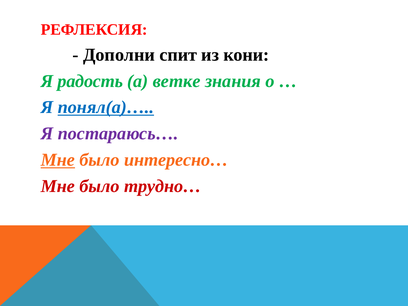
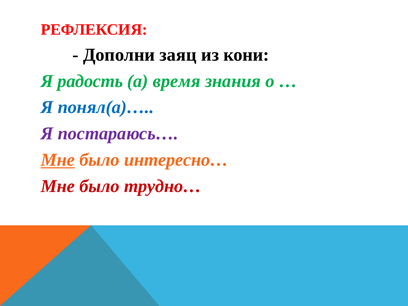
спит: спит -> заяц (178, 55)
ветке: ветке -> время (177, 81)
понял(а)… underline: present -> none (106, 107)
